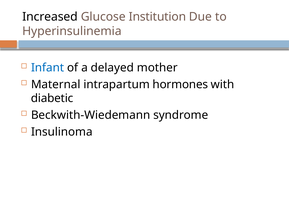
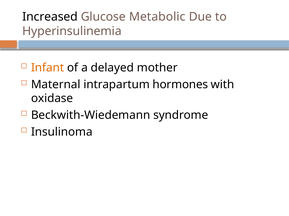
Institution: Institution -> Metabolic (157, 17)
Infant colour: blue -> orange (48, 68)
diabetic: diabetic -> oxidase (52, 99)
